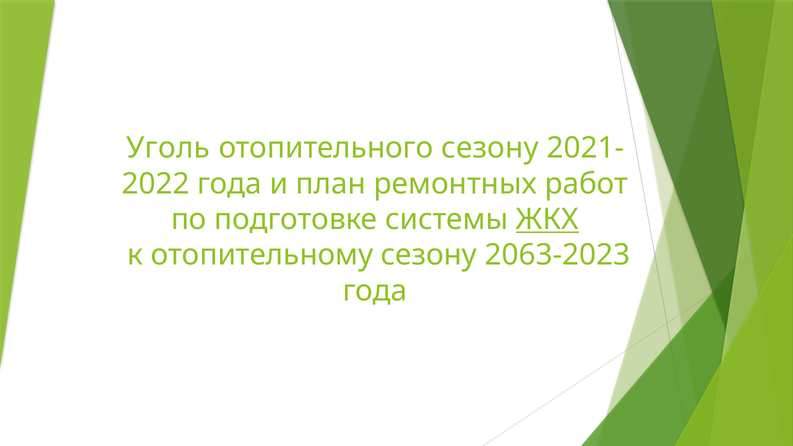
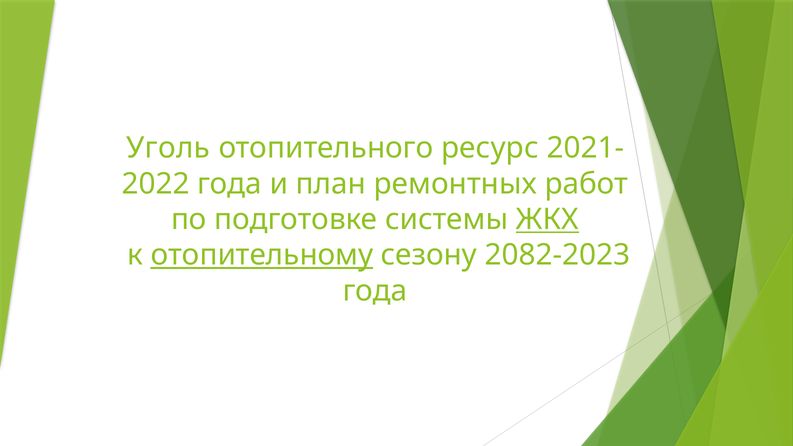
отопительного сезону: сезону -> ресурс (490, 148)
отопительному underline: none -> present (262, 255)
2063-2023: 2063-2023 -> 2082-2023 (558, 255)
